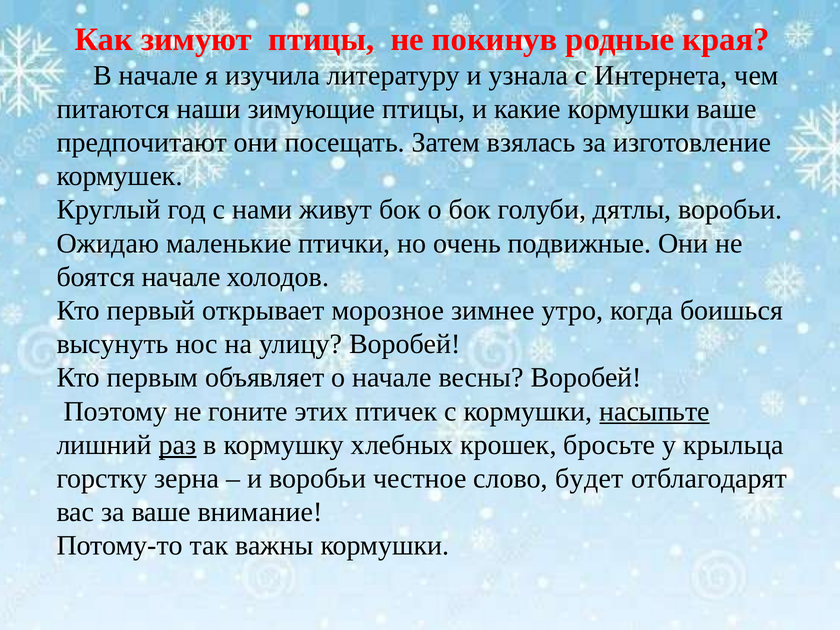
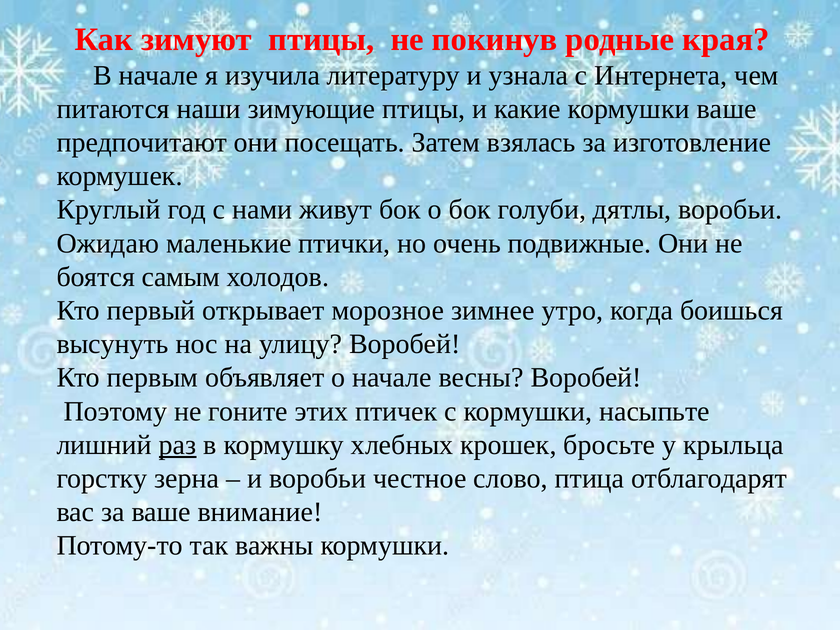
боятся начале: начале -> самым (181, 277)
насыпьте underline: present -> none (654, 411)
будет: будет -> птица (590, 479)
